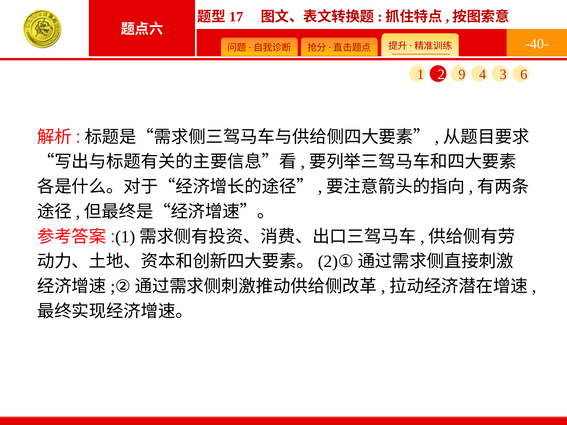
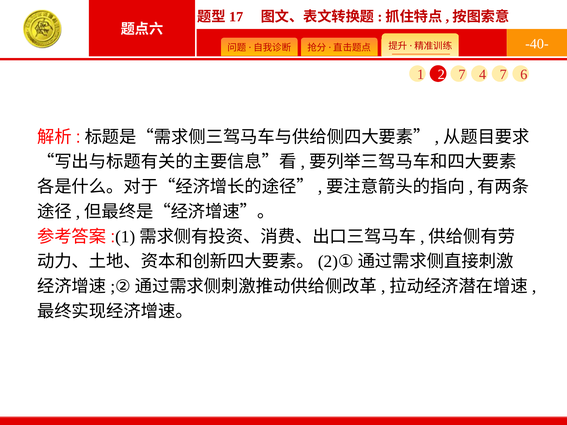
2 9: 9 -> 7 (462, 75)
4 3: 3 -> 7 (503, 75)
